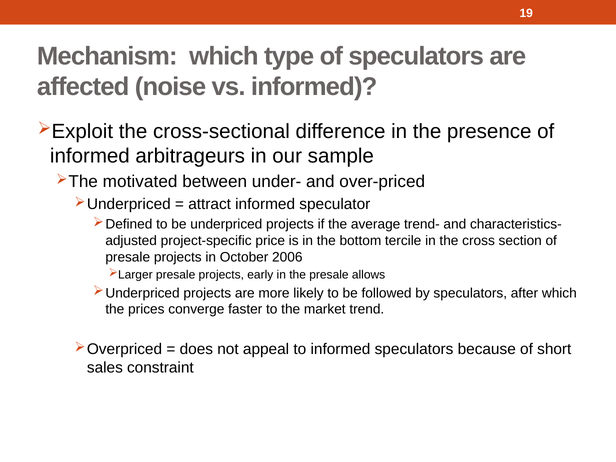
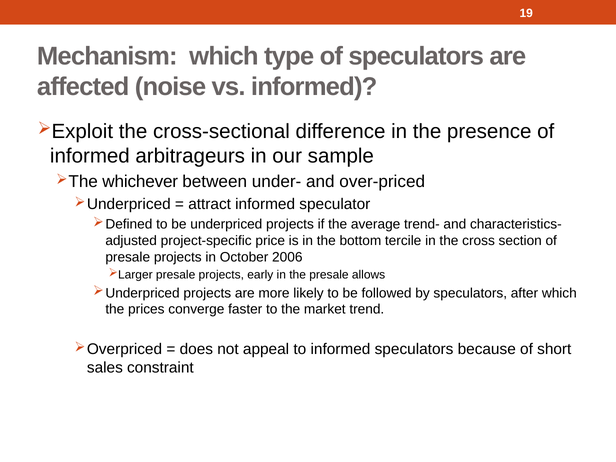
motivated: motivated -> whichever (140, 182)
